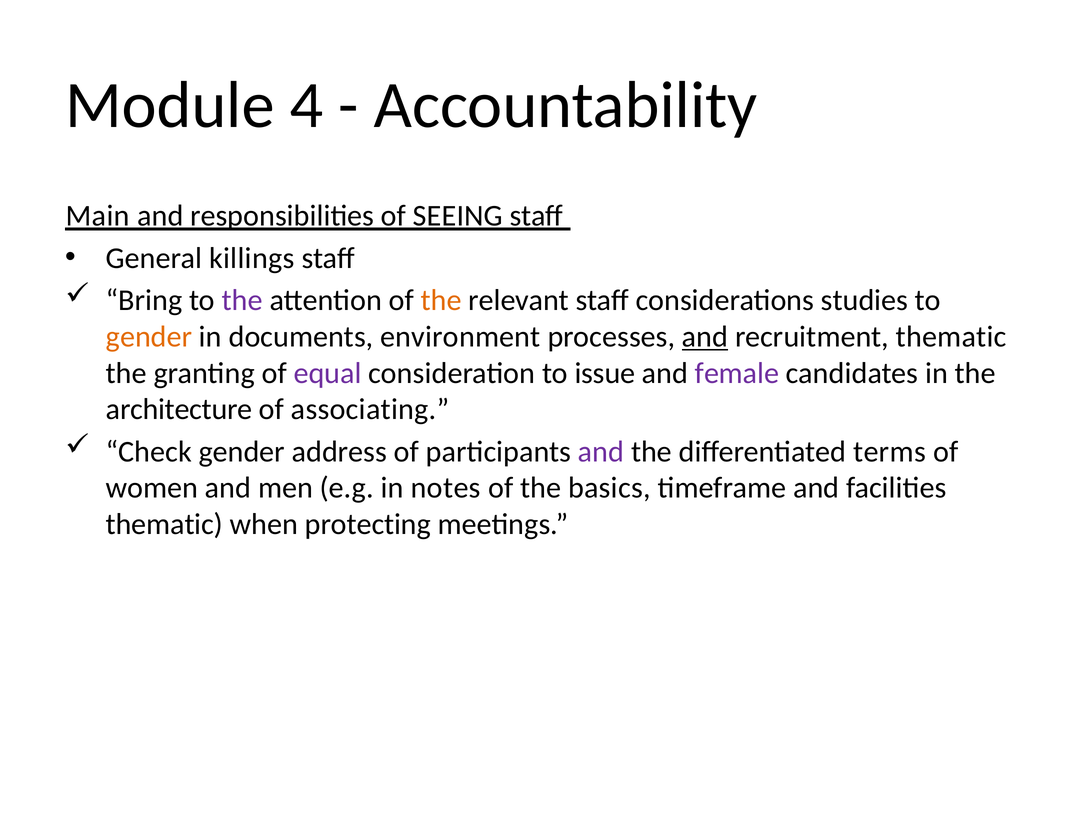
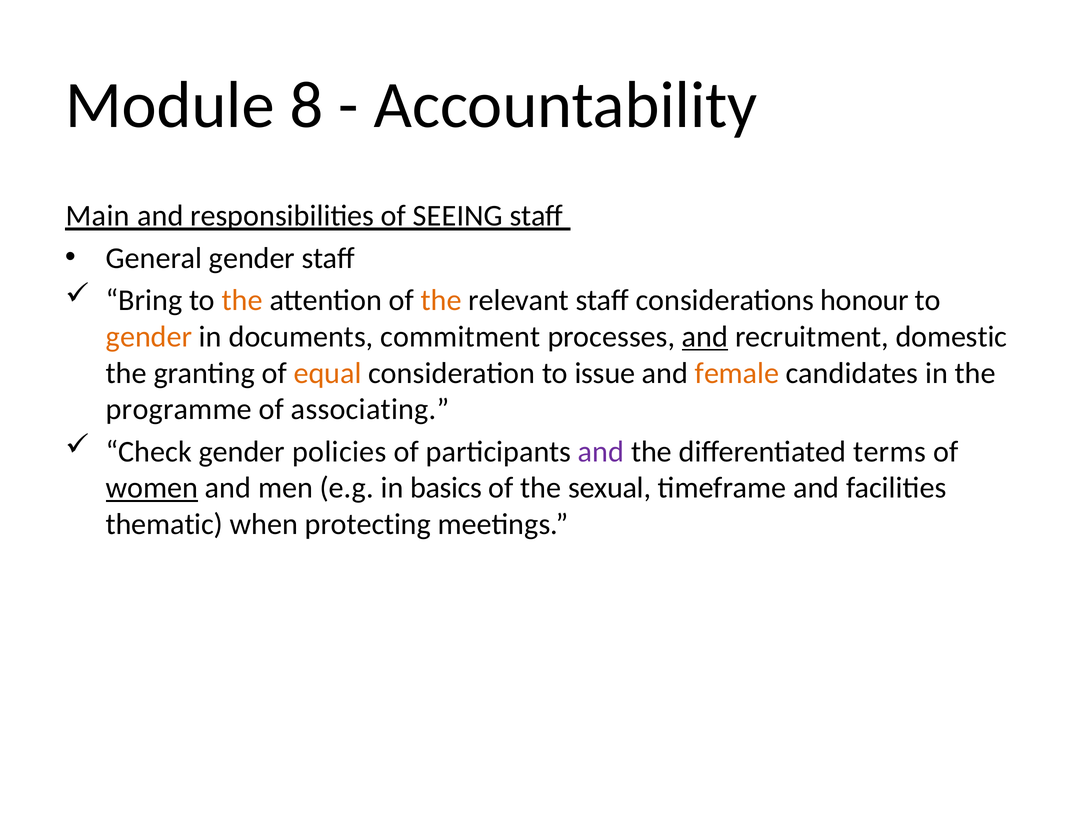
4: 4 -> 8 (307, 105)
General killings: killings -> gender (252, 258)
the colour: purple -> orange (242, 300)
studies: studies -> honour (865, 300)
environment: environment -> commitment (460, 337)
recruitment thematic: thematic -> domestic (951, 337)
equal colour: purple -> orange (328, 373)
female colour: purple -> orange (737, 373)
architecture: architecture -> programme (179, 409)
address: address -> policies (339, 451)
women underline: none -> present (152, 488)
notes: notes -> basics (446, 488)
basics: basics -> sexual (610, 488)
